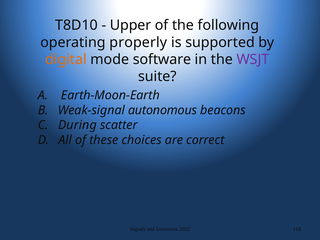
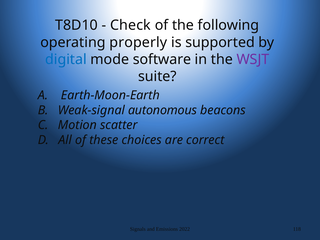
Upper: Upper -> Check (130, 25)
digital colour: orange -> blue (66, 59)
During: During -> Motion (77, 125)
